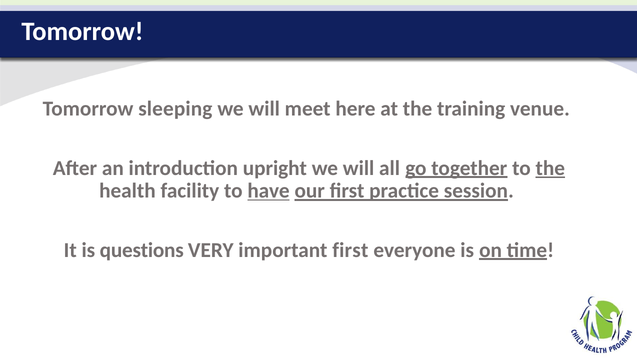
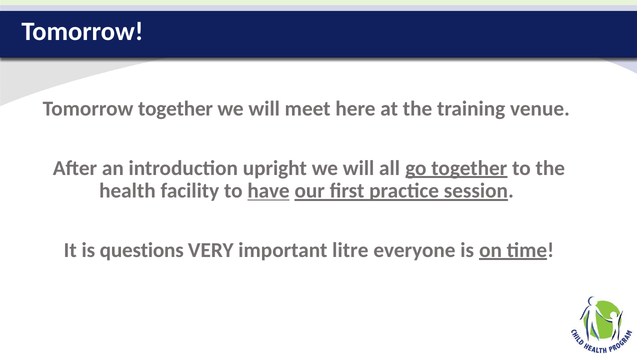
Tomorrow sleeping: sleeping -> together (176, 109)
the underline: present -> none (550, 168)
important first: first -> litre (350, 250)
